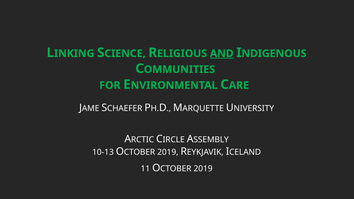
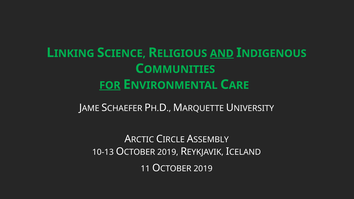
FOR underline: none -> present (110, 85)
